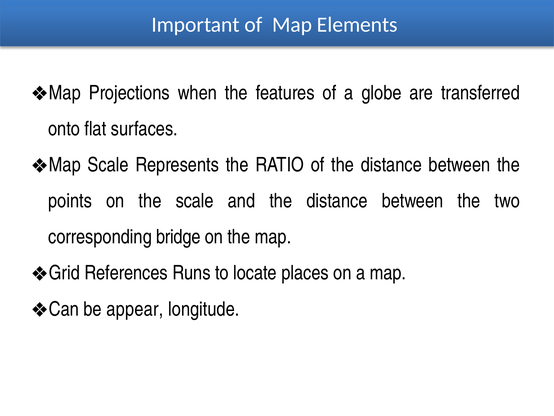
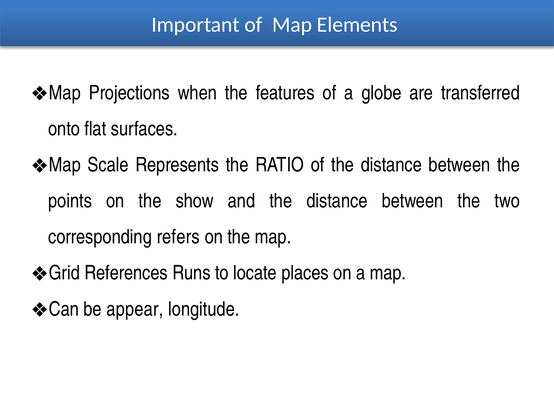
the scale: scale -> show (195, 201)
bridge: bridge -> refers (178, 237)
